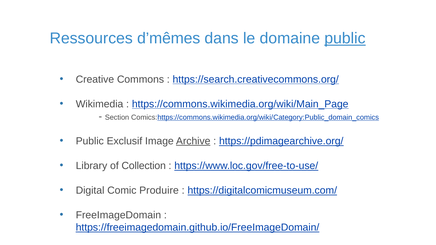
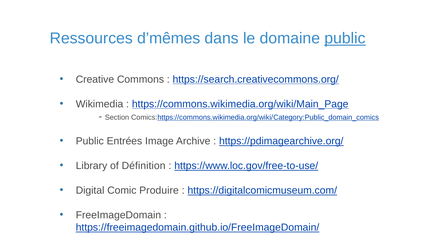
Exclusif: Exclusif -> Entrées (124, 141)
Archive underline: present -> none (193, 141)
Collection: Collection -> Définition (144, 166)
